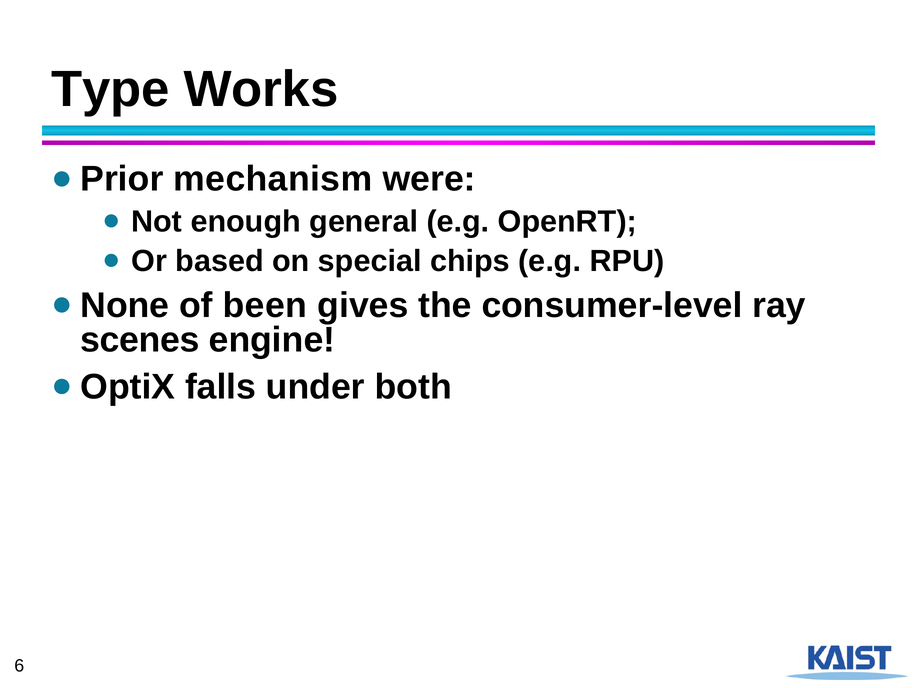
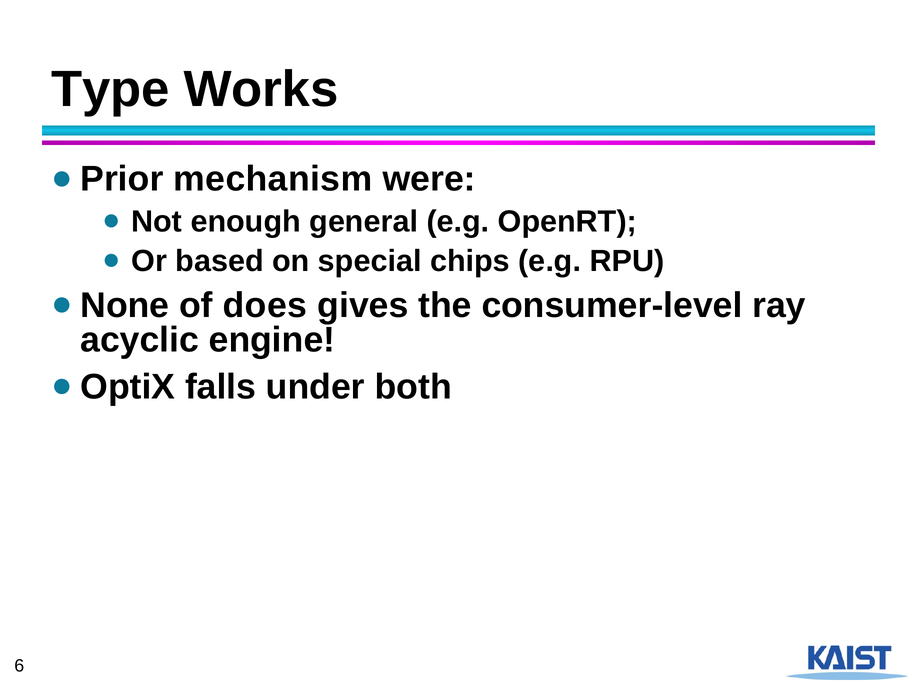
been: been -> does (265, 305)
scenes: scenes -> acyclic (140, 340)
